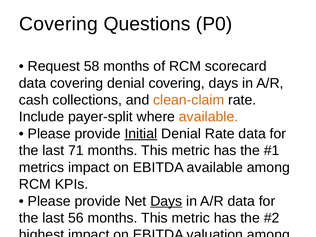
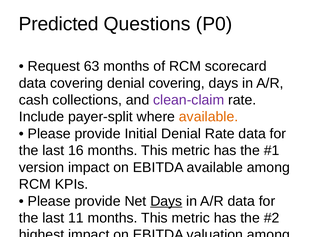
Covering: Covering -> Predicted (59, 24)
58: 58 -> 63 (92, 66)
clean-claim colour: orange -> purple (189, 100)
Initial underline: present -> none (141, 134)
71: 71 -> 16 (76, 151)
metrics: metrics -> version (42, 167)
56: 56 -> 11 (76, 218)
